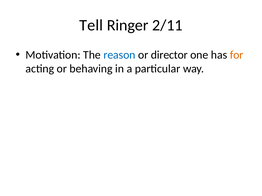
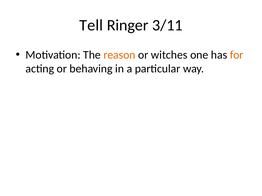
2/11: 2/11 -> 3/11 (167, 25)
reason colour: blue -> orange (119, 55)
director: director -> witches (169, 55)
